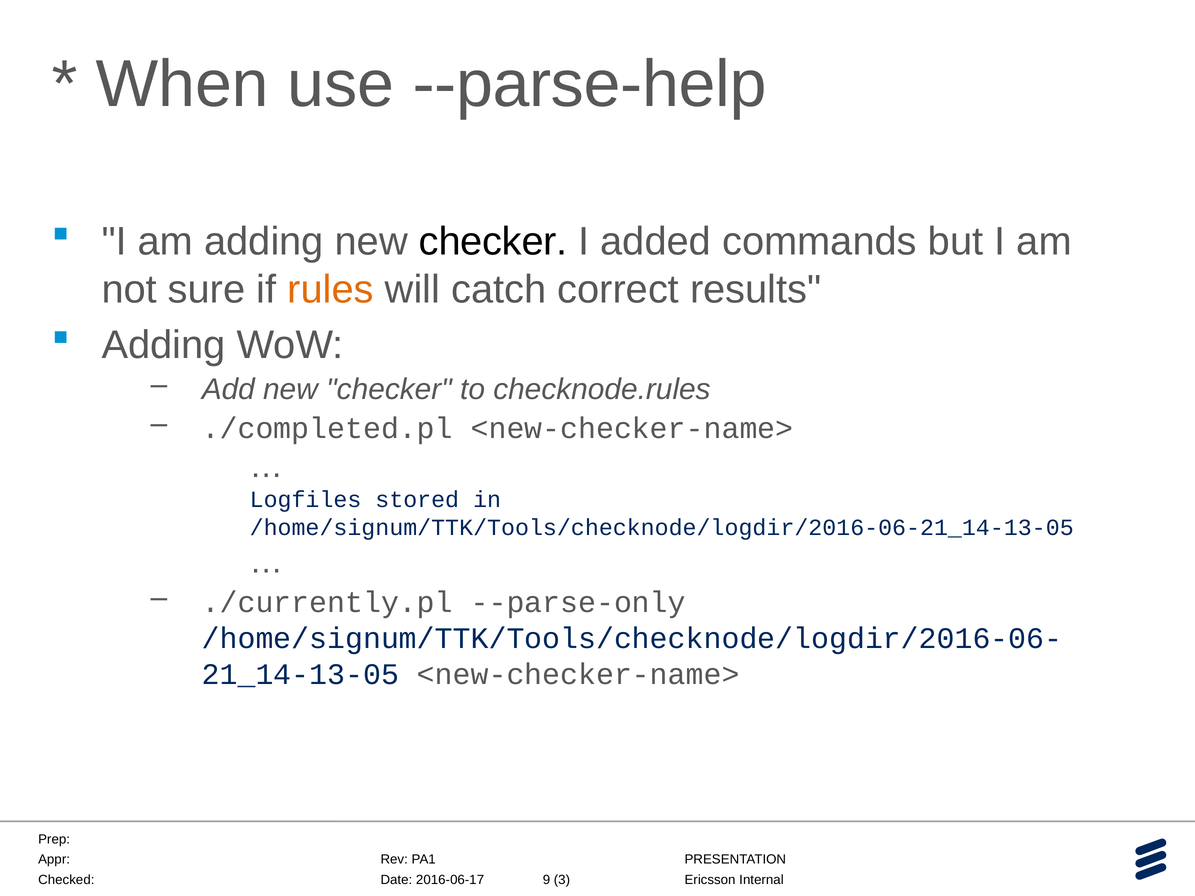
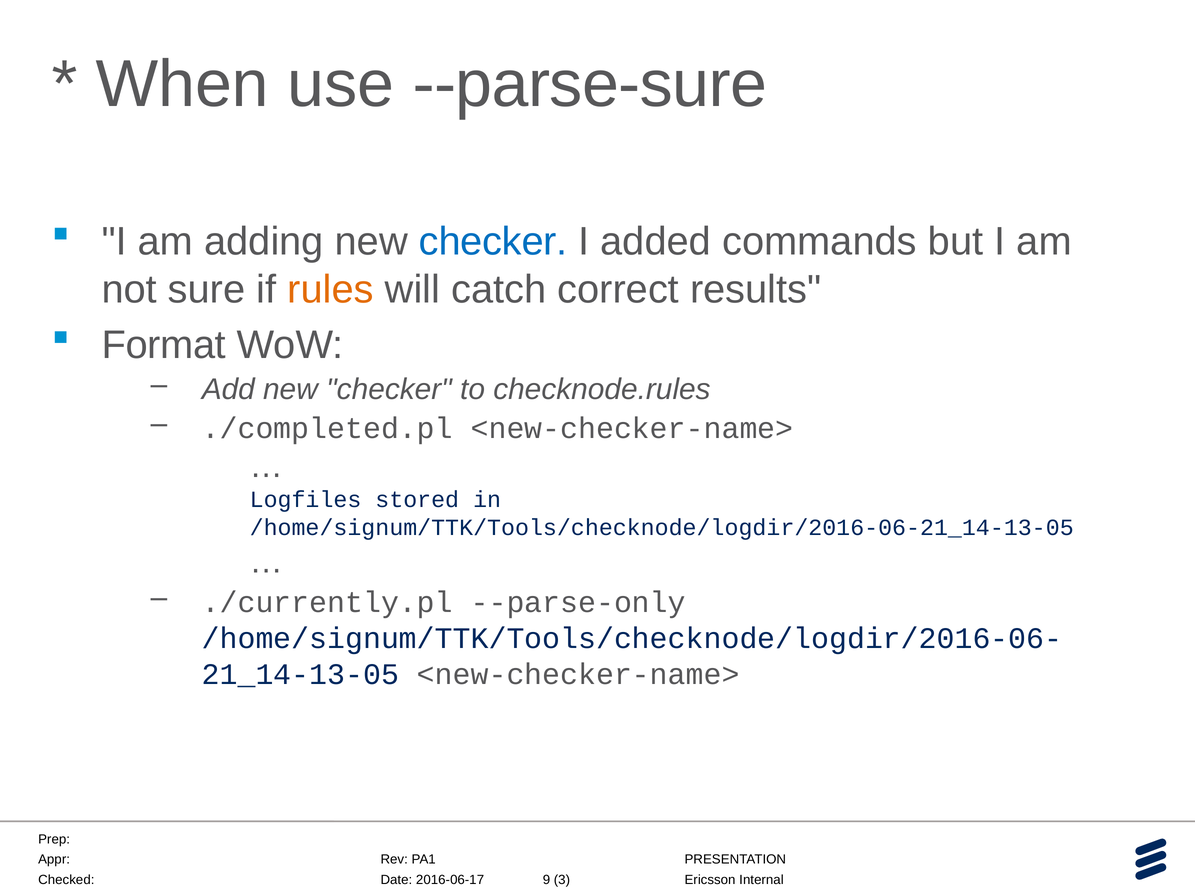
--parse-help: --parse-help -> --parse-sure (590, 84)
checker colour: black -> blue (493, 242)
Adding: Adding -> Format (164, 345)
